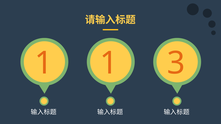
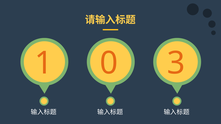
1 1: 1 -> 0 (109, 63)
